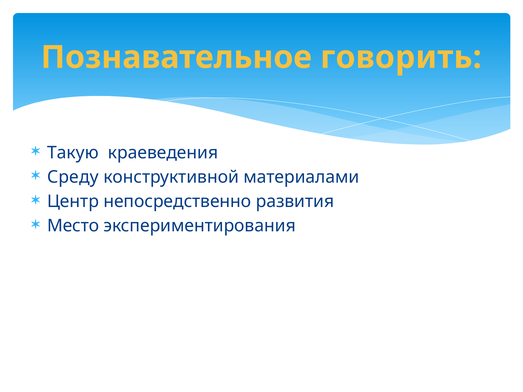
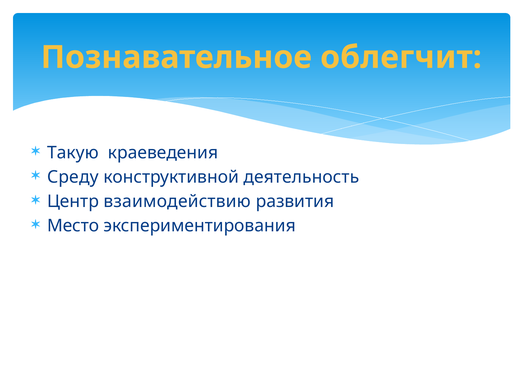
говорить: говорить -> облегчит (401, 57)
материалами: материалами -> деятельность (301, 177)
непосредственно: непосредственно -> взаимодействию (177, 202)
